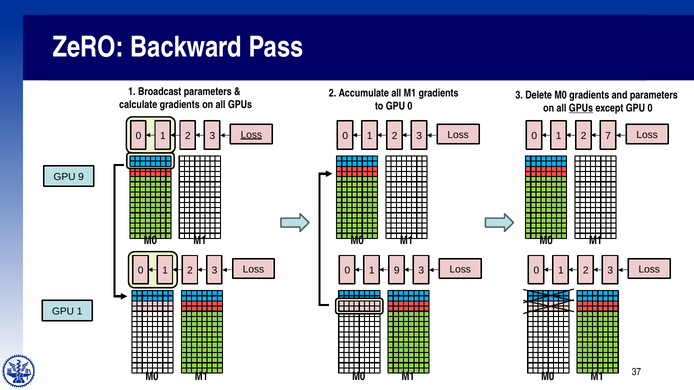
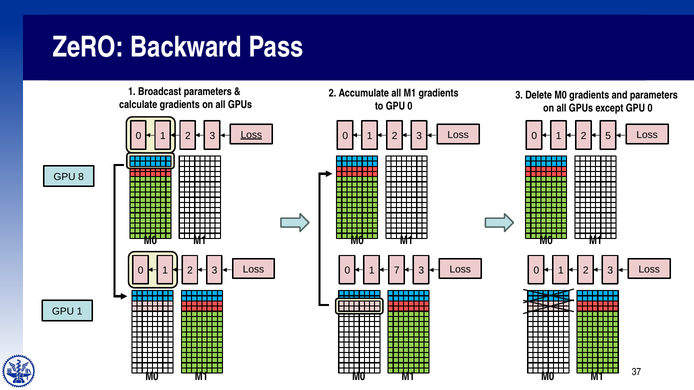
GPUs underline: present -> none (581, 108)
7: 7 -> 5 (608, 136)
GPU 9: 9 -> 8 (81, 177)
1 9: 9 -> 7 (397, 271)
